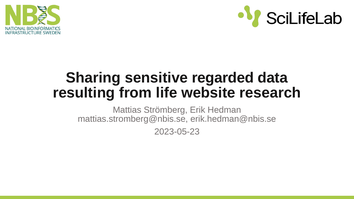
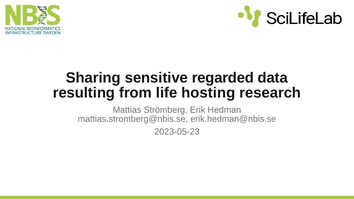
website: website -> hosting (208, 93)
